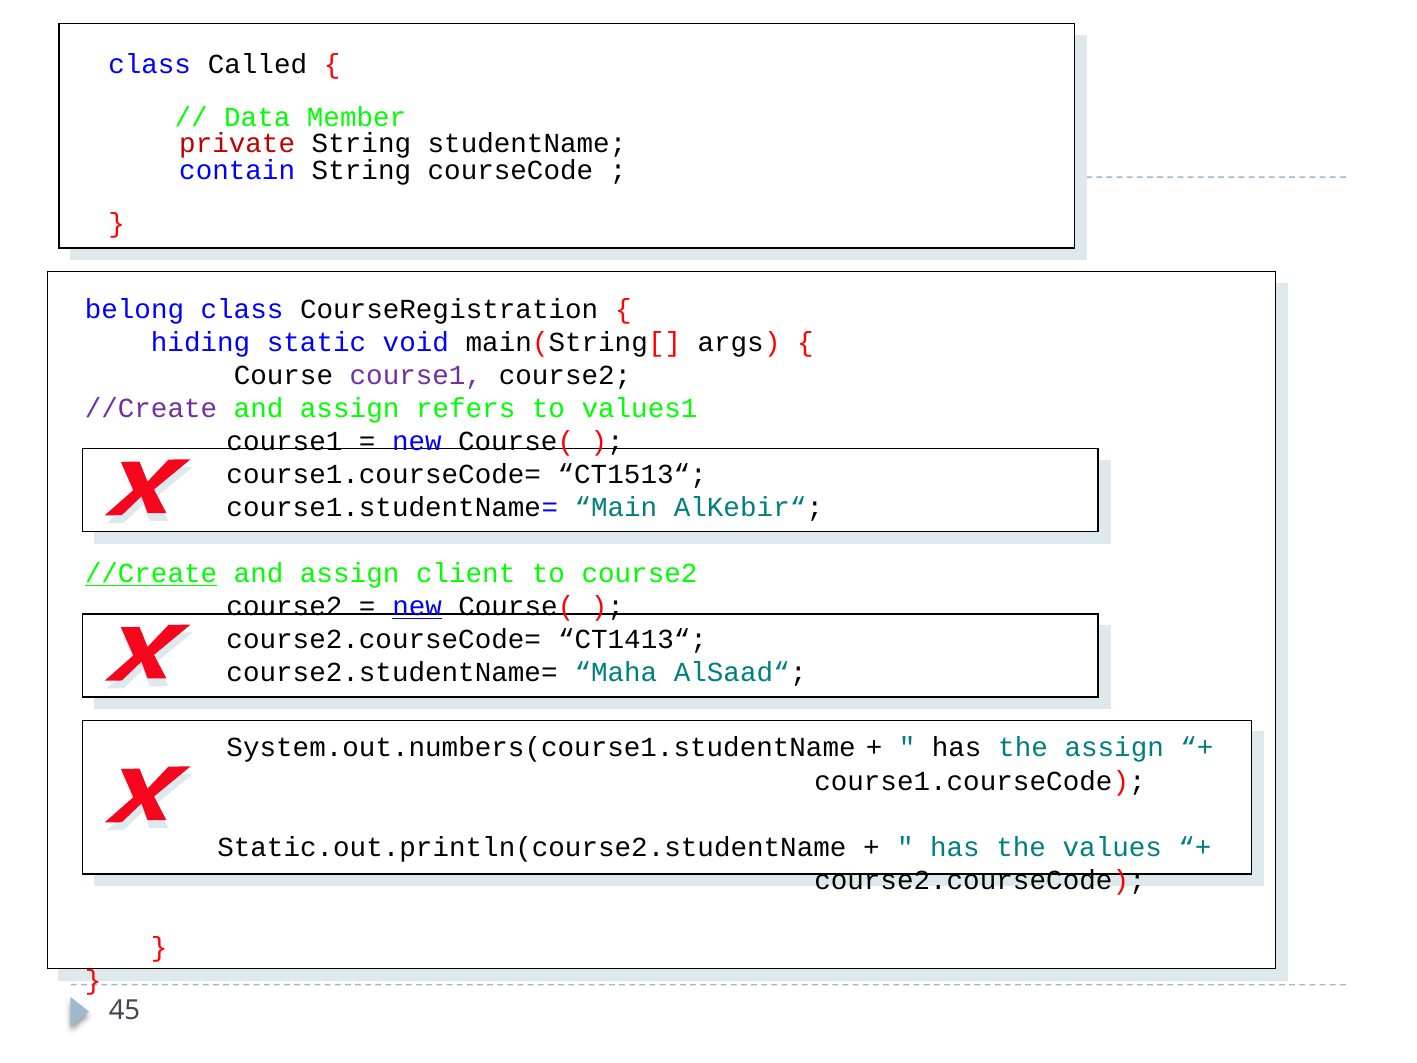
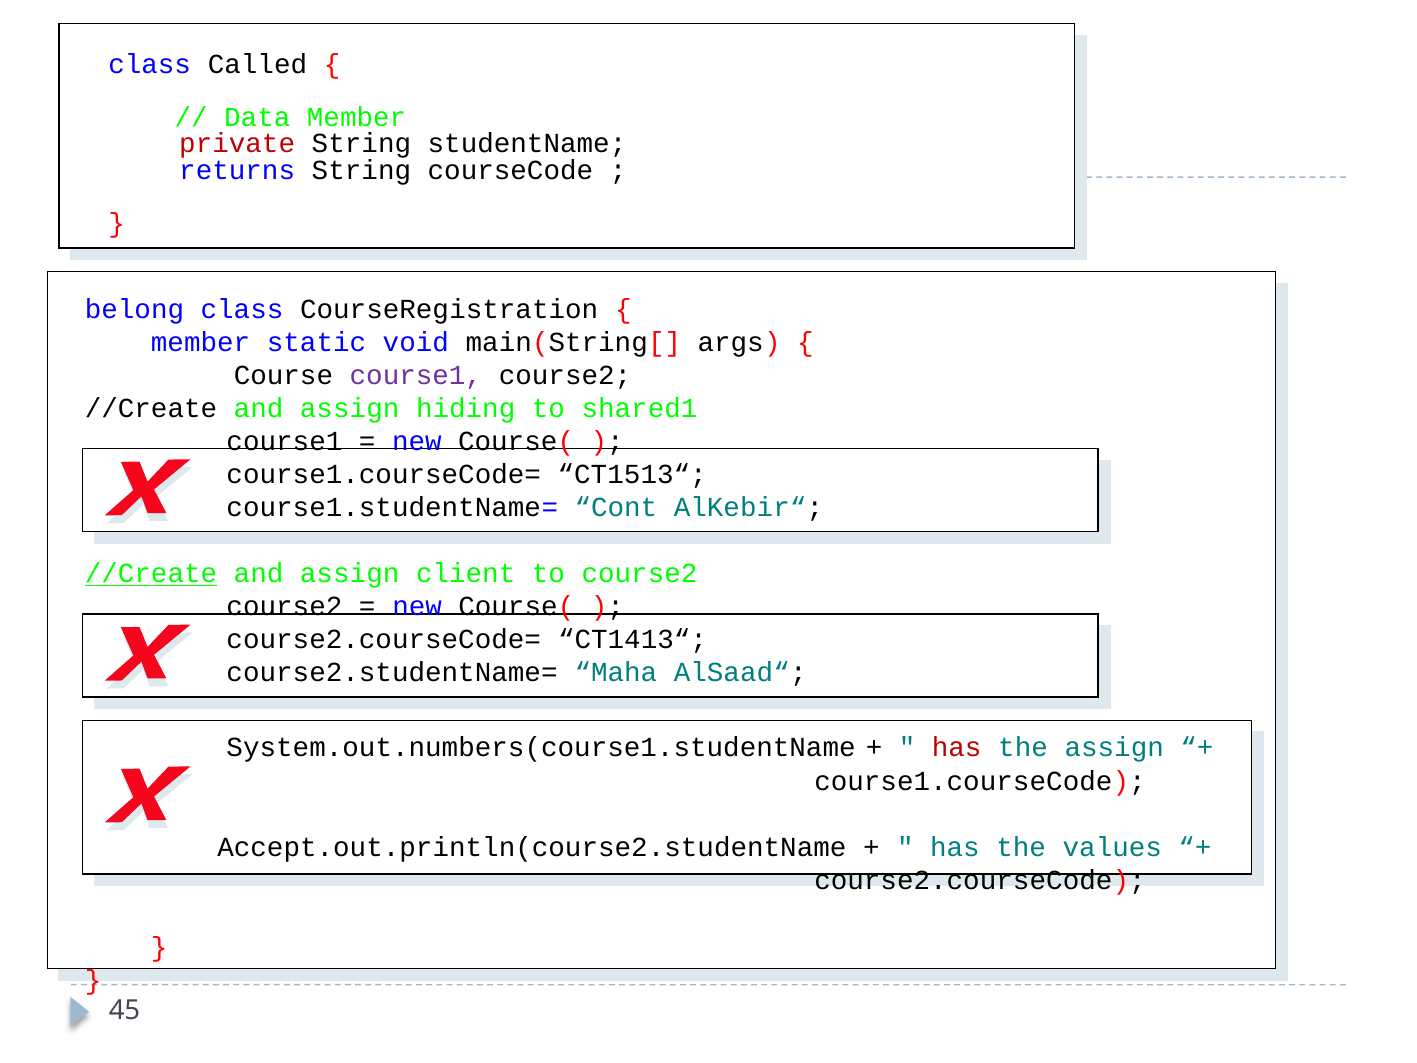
contain: contain -> returns (237, 170)
hiding: hiding -> member (201, 342)
//Create colour: purple -> black (151, 408)
refers: refers -> hiding (466, 408)
values1: values1 -> shared1 (640, 408)
Main: Main -> Cont (616, 507)
new underline: present -> none (417, 607)
has colour: black -> red (957, 747)
Static.out.println(course2.studentName: Static.out.println(course2.studentName -> Accept.out.println(course2.studentName (532, 848)
